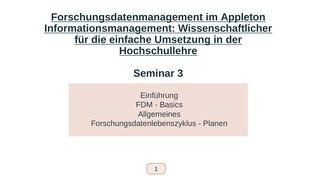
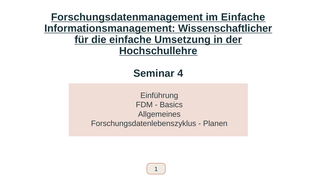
im Appleton: Appleton -> Einfache (243, 17)
3: 3 -> 4 (180, 74)
